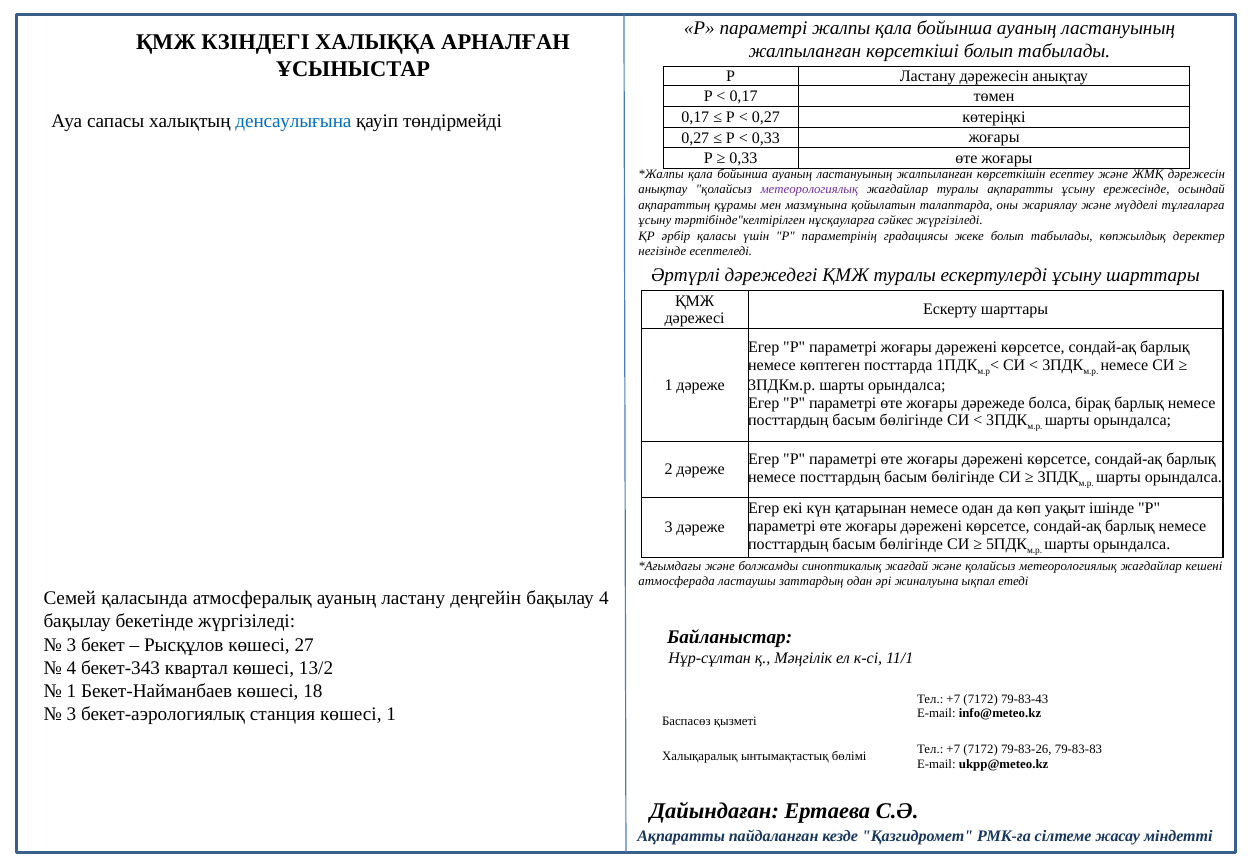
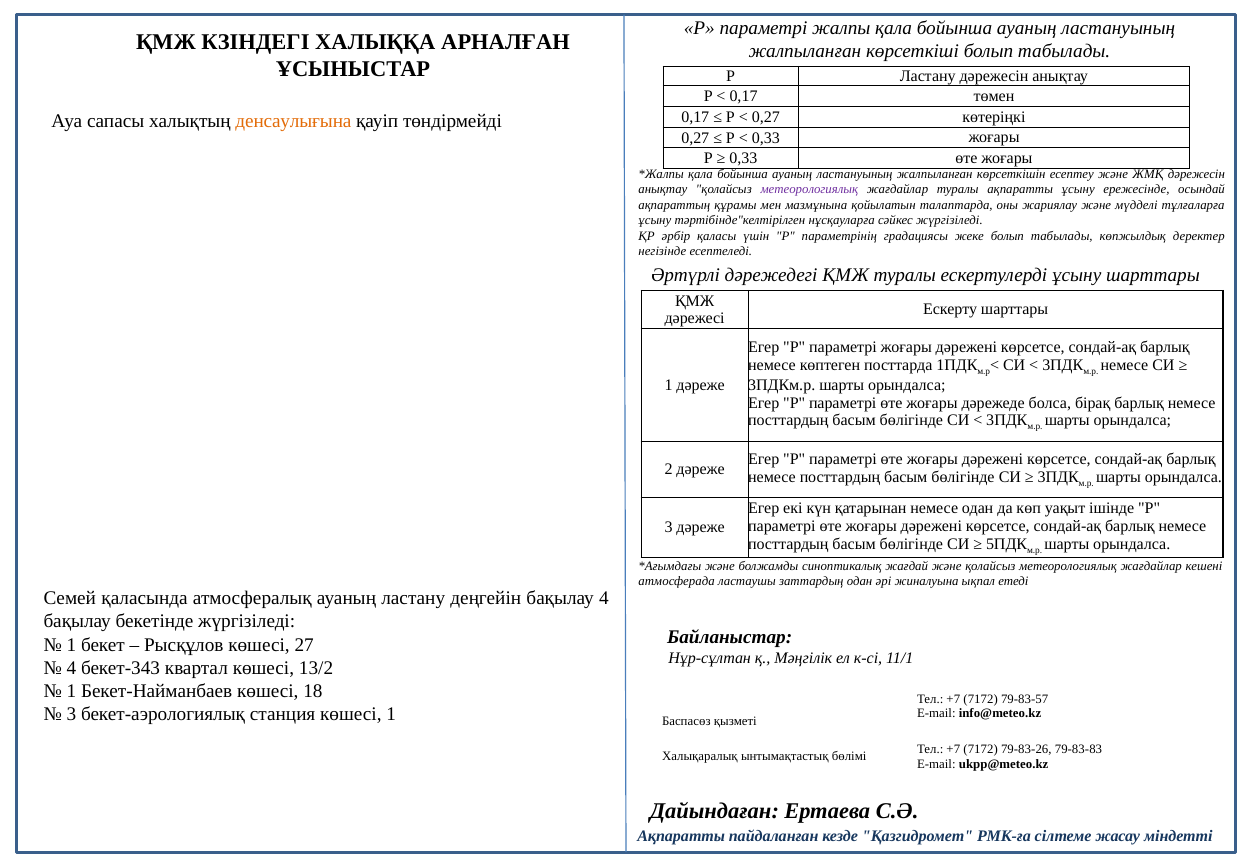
денсаулығына colour: blue -> orange (293, 121)
3: 3 -> 1 (71, 645)
79-83-43: 79-83-43 -> 79-83-57 (1025, 699)
